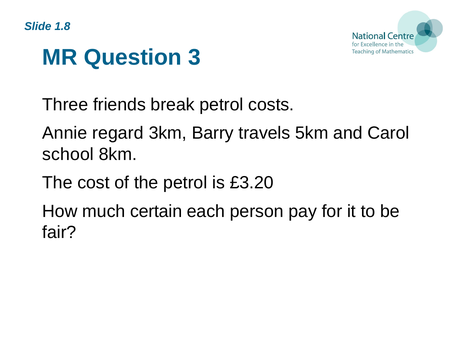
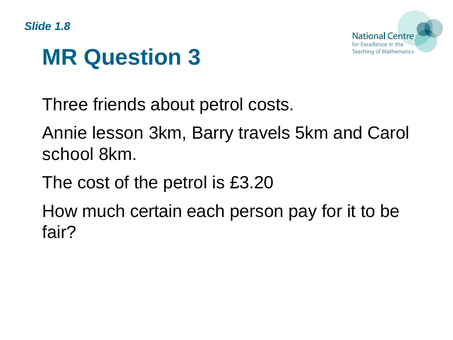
break: break -> about (173, 105)
regard: regard -> lesson (118, 133)
